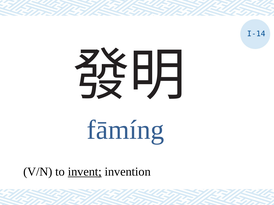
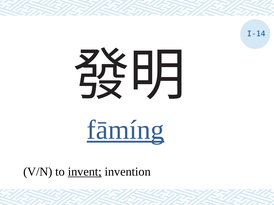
fāmíng underline: none -> present (126, 130)
